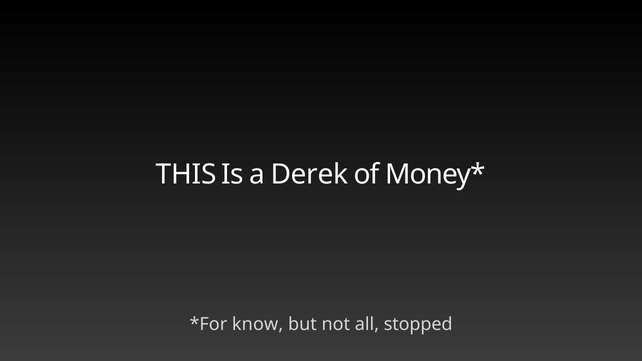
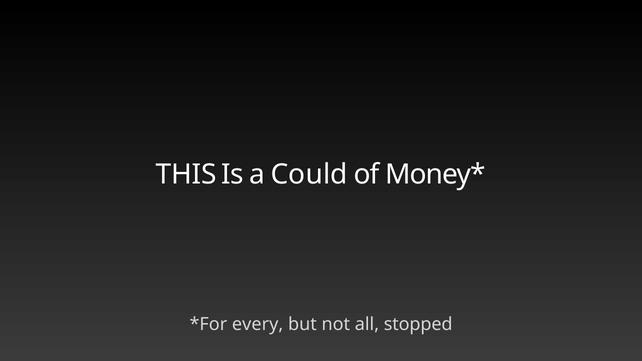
Derek: Derek -> Could (309, 175)
know: know -> every (258, 325)
